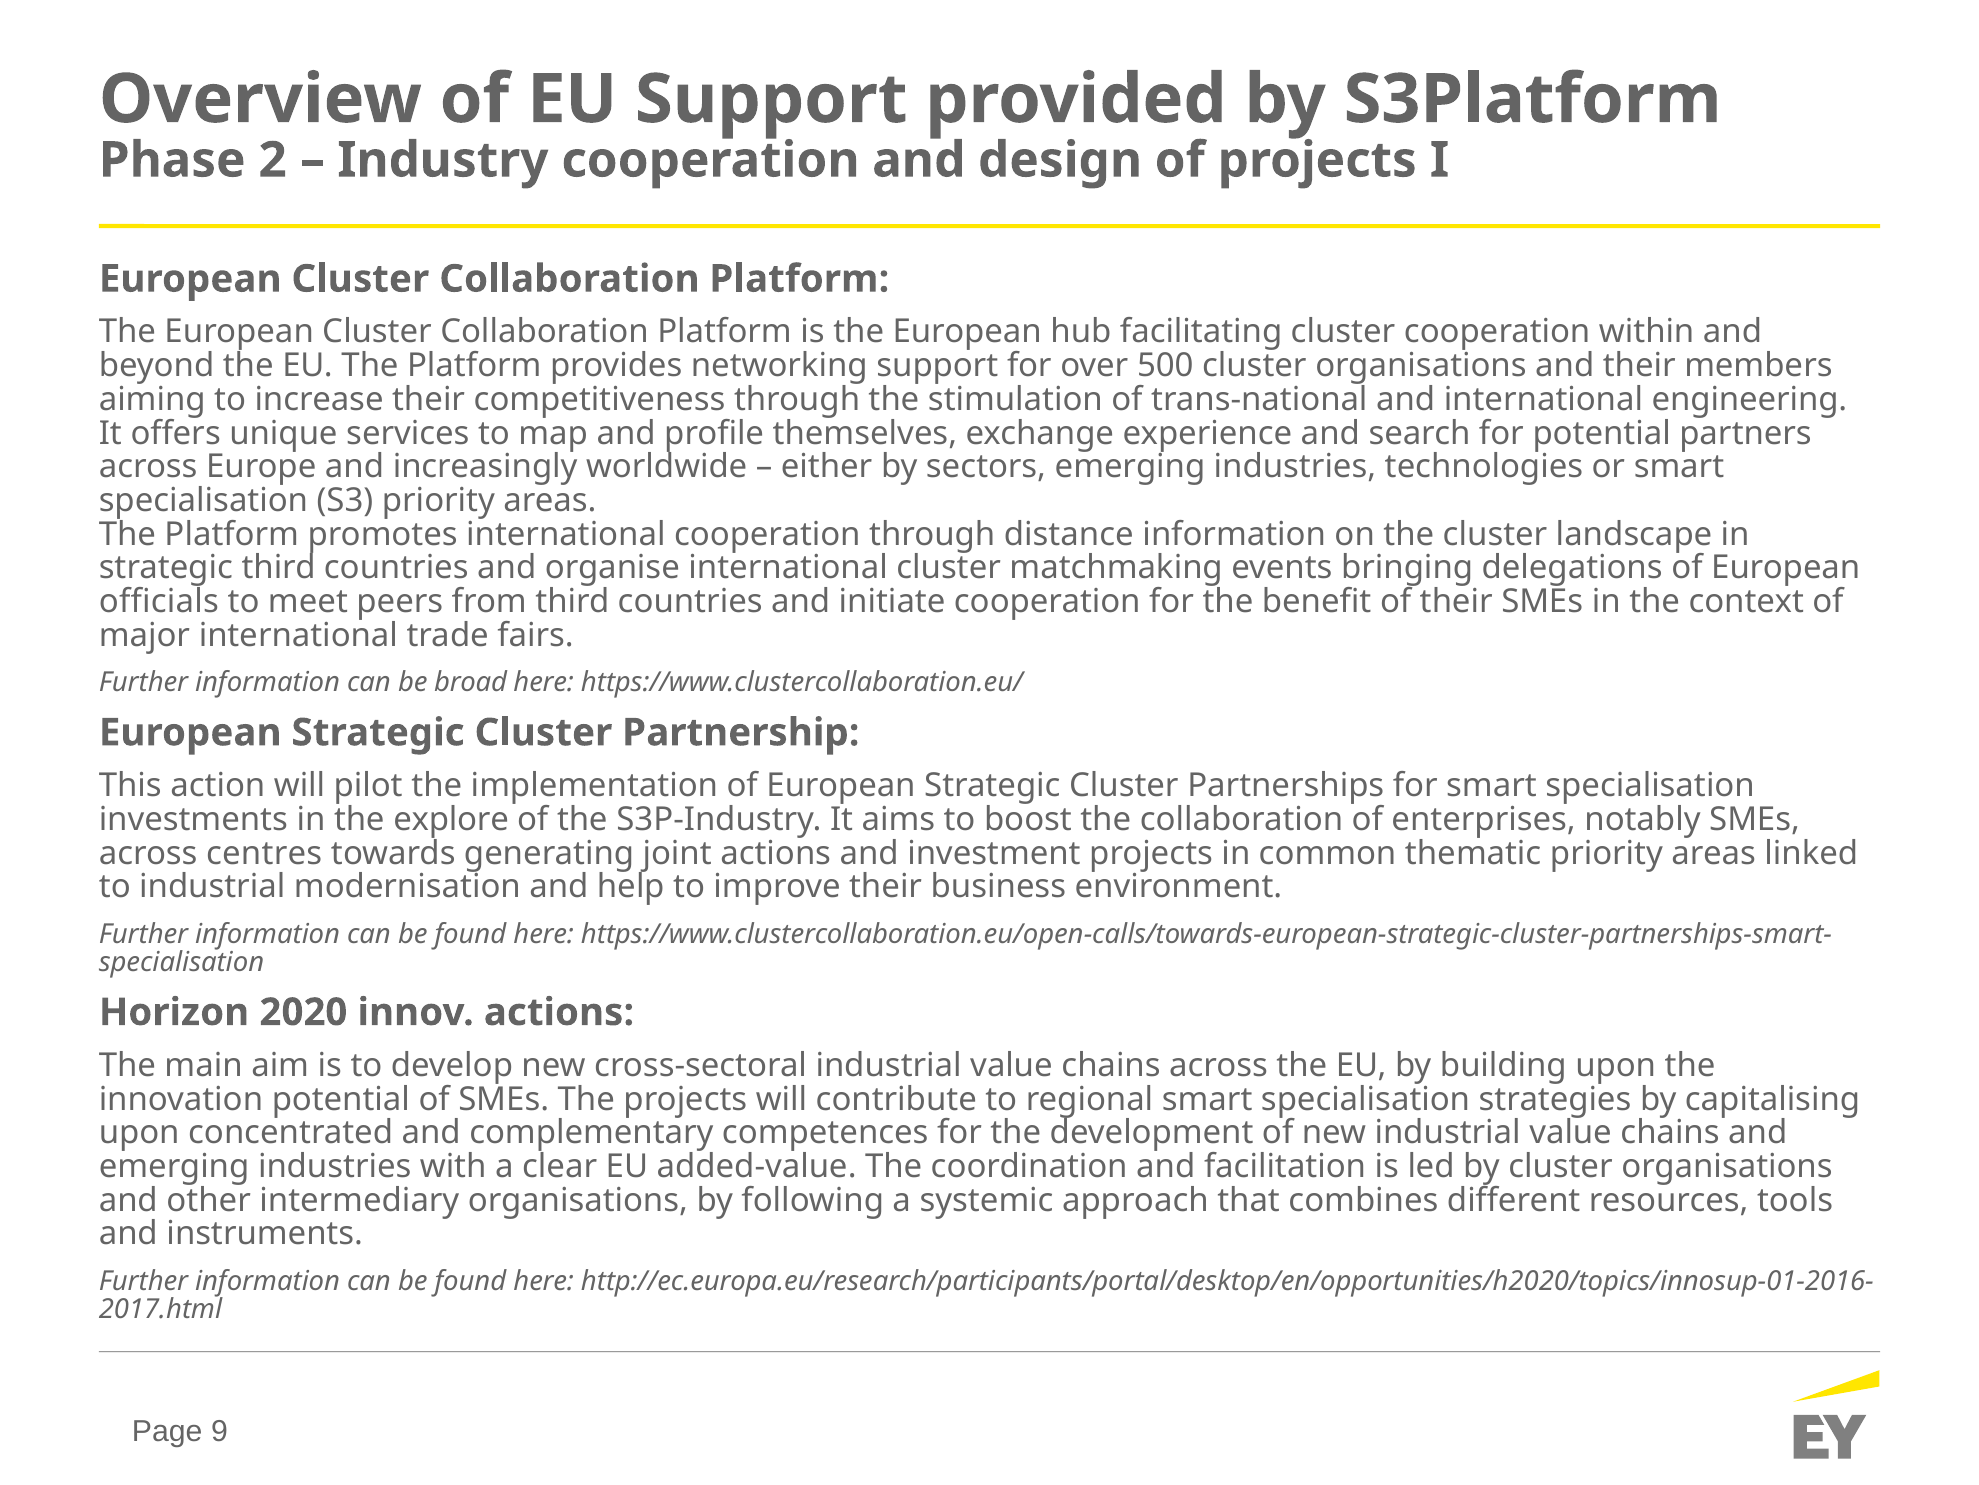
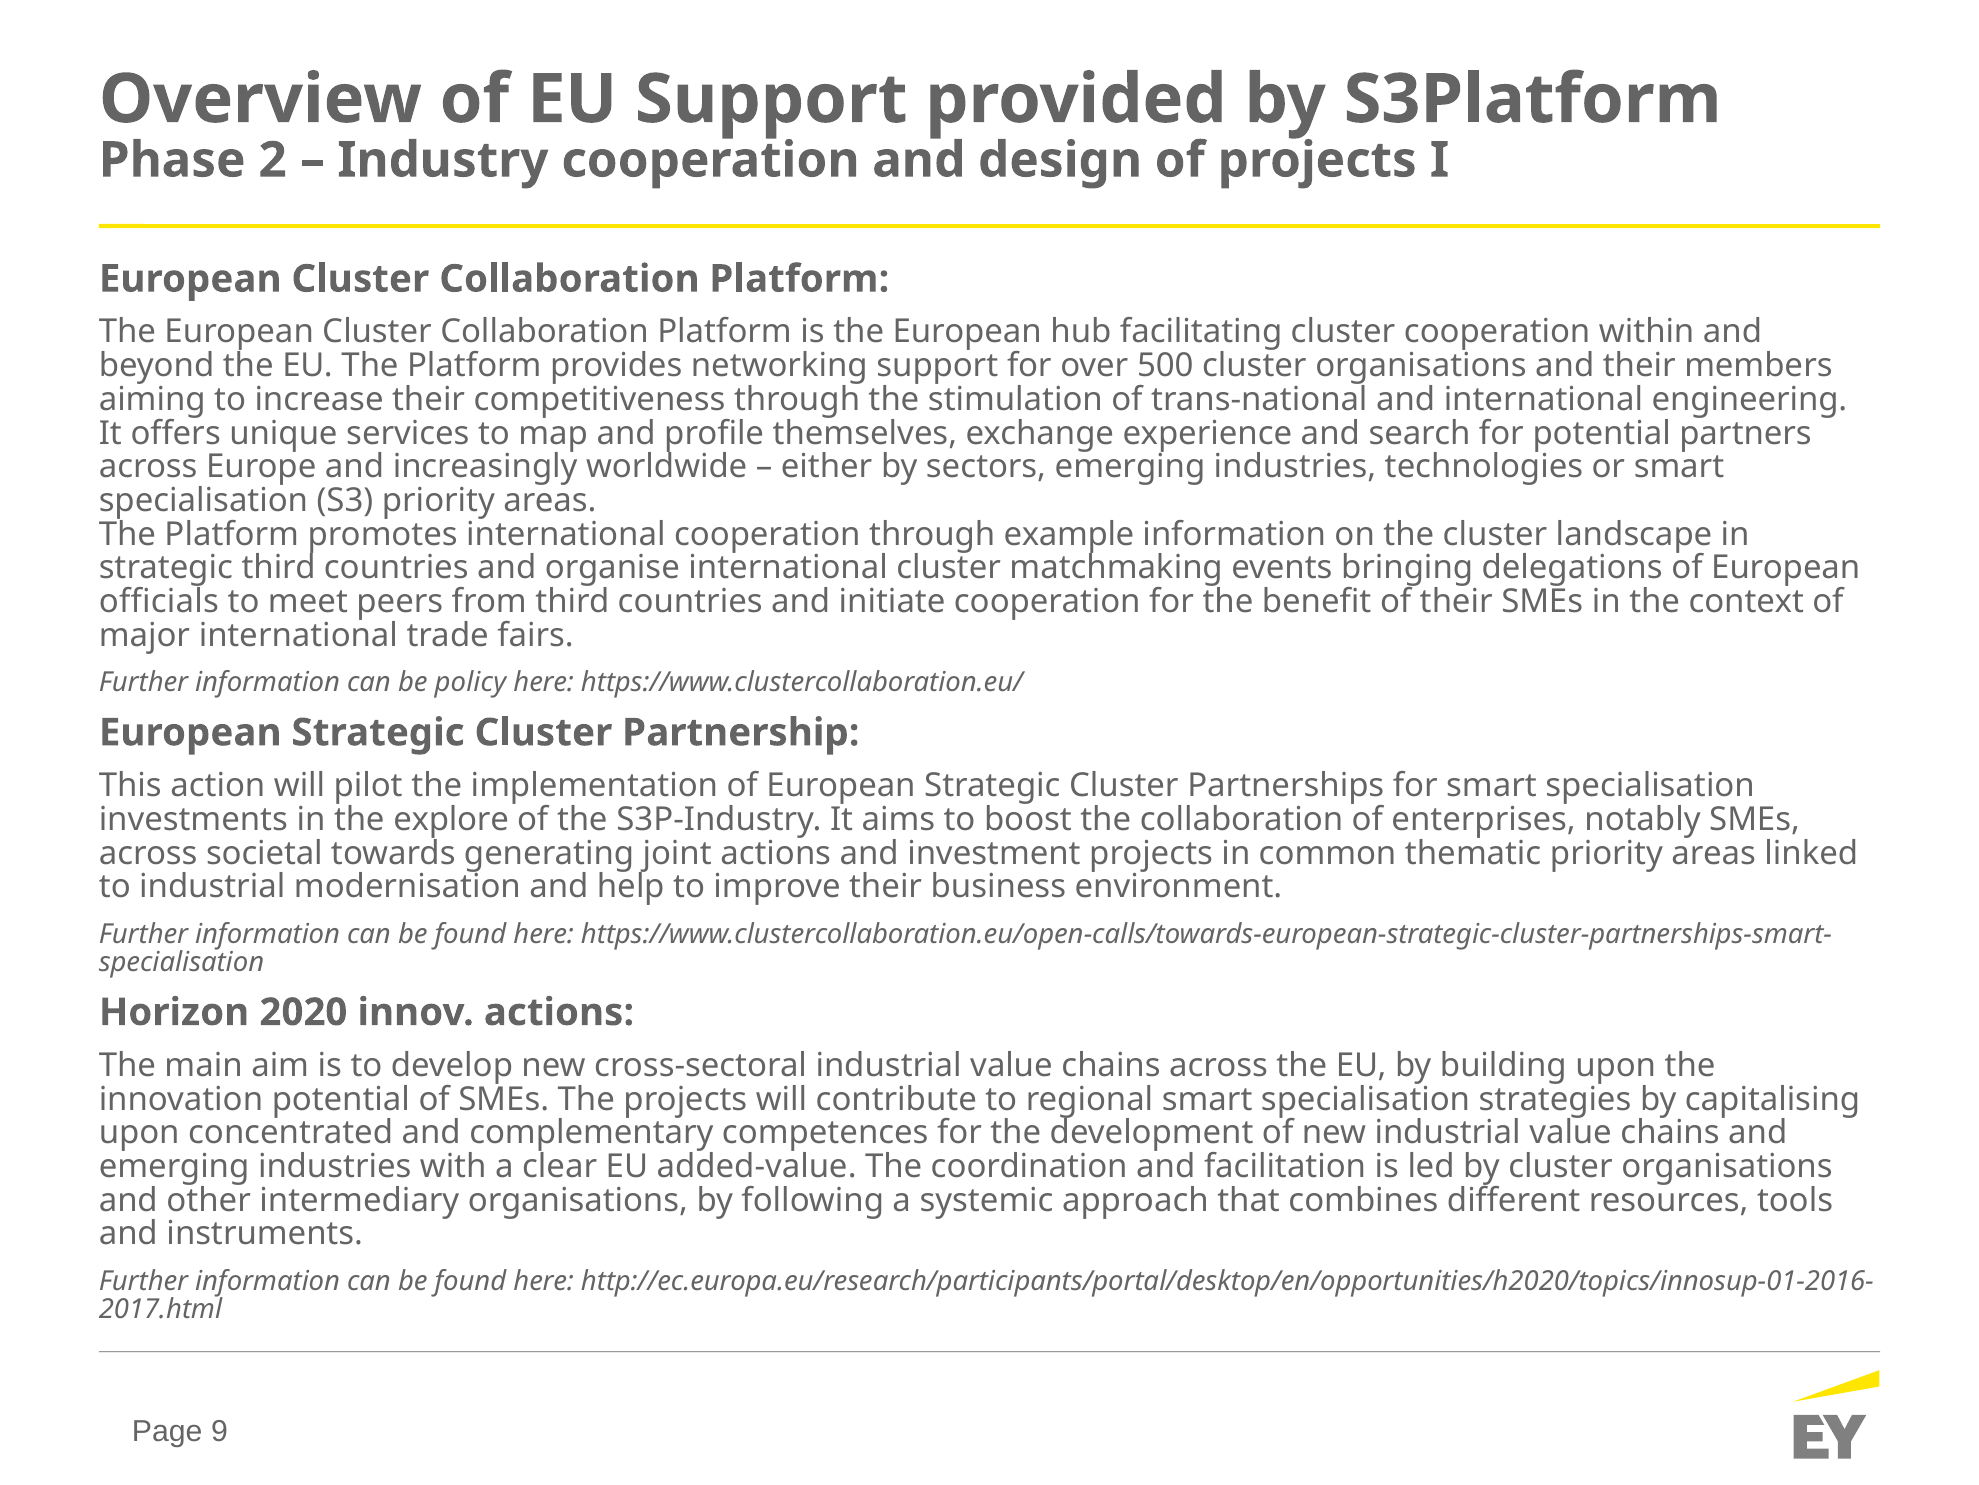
distance: distance -> example (1069, 534)
broad: broad -> policy (470, 682)
centres: centres -> societal (264, 853)
